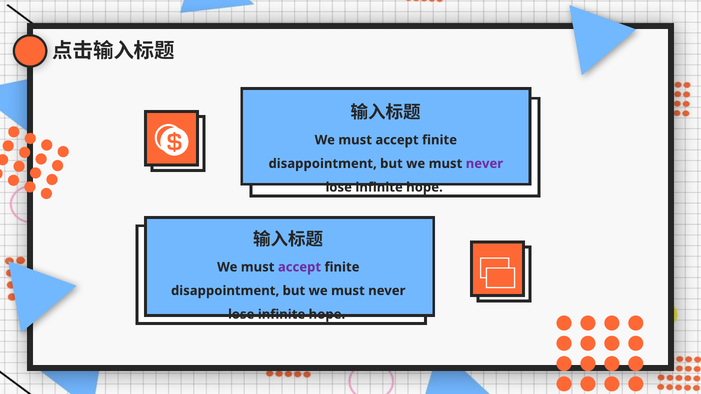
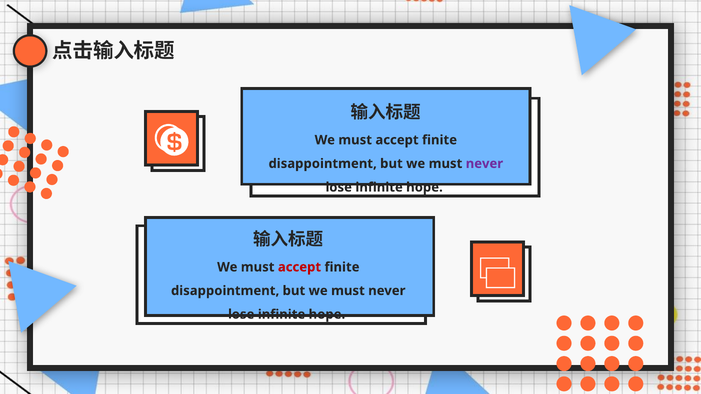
accept colour: purple -> red (299, 267)
